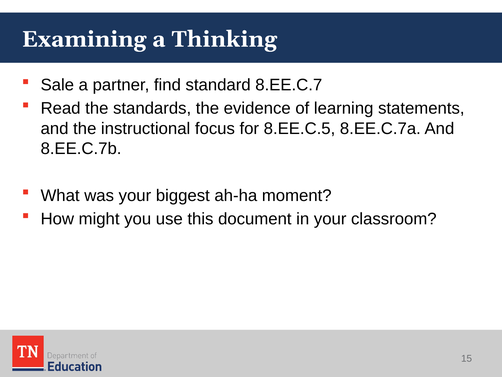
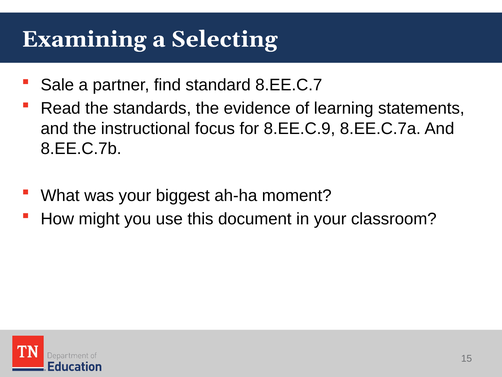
Thinking: Thinking -> Selecting (224, 39)
8.EE.C.5: 8.EE.C.5 -> 8.EE.C.9 (299, 128)
